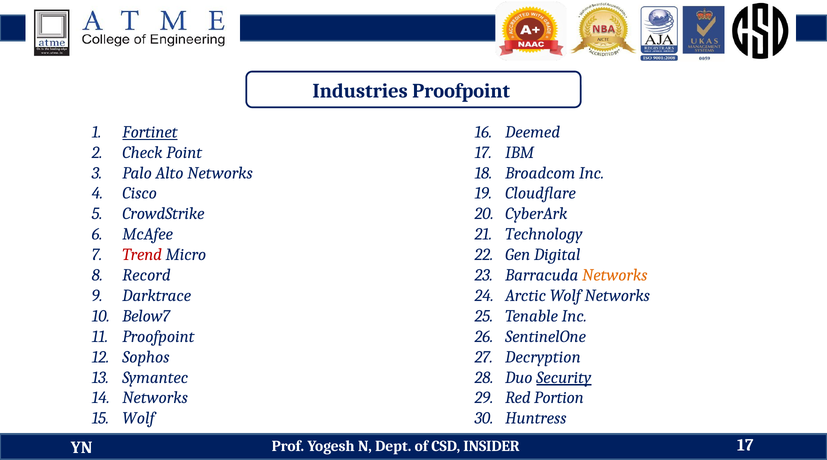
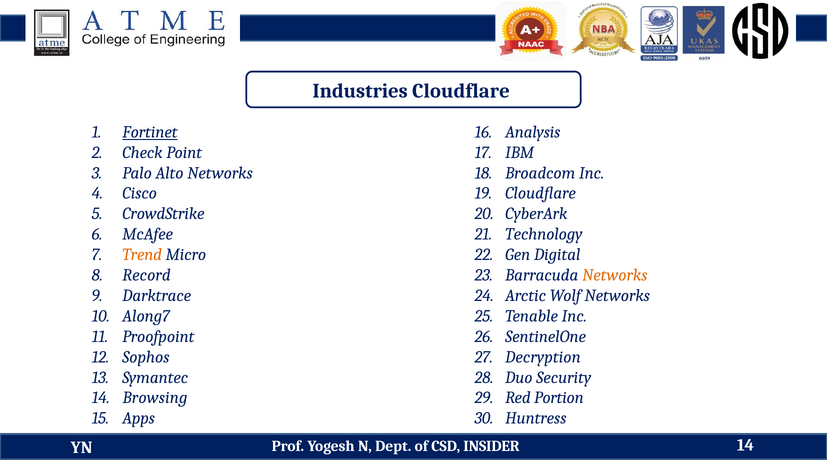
Industries Proofpoint: Proofpoint -> Cloudflare (461, 91)
Deemed: Deemed -> Analysis (533, 132)
Trend colour: red -> orange (142, 254)
Below7: Below7 -> Along7 (146, 316)
Security underline: present -> none (564, 377)
Networks: Networks -> Browsing (155, 397)
Wolf: Wolf -> Apps (139, 418)
YN 17: 17 -> 14 (745, 445)
